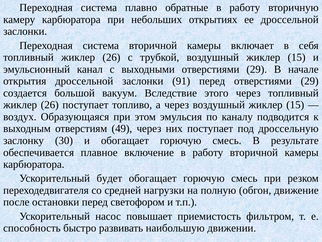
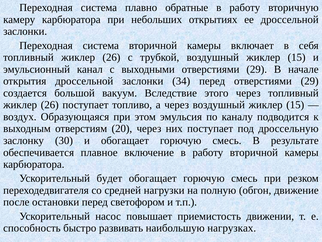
91: 91 -> 34 (181, 81)
49: 49 -> 20 (122, 128)
фильтром: фильтром -> движении (270, 216)
движении: движении -> нагрузках (232, 228)
